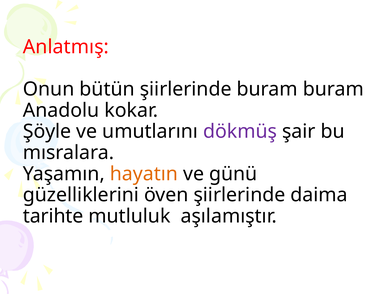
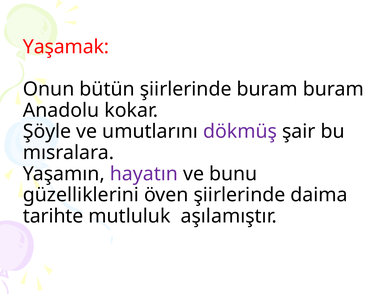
Anlatmış: Anlatmış -> Yaşamak (66, 47)
hayatın colour: orange -> purple (144, 173)
günü: günü -> bunu (233, 173)
